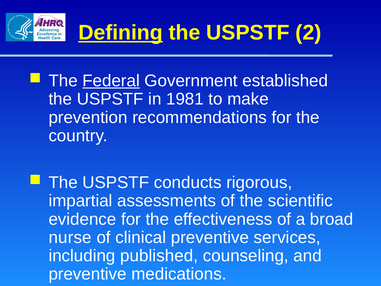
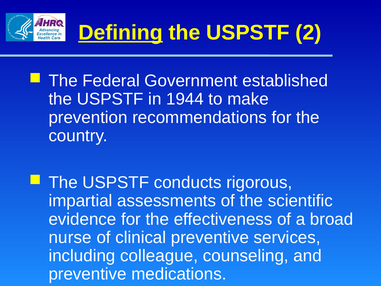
Federal underline: present -> none (111, 81)
1981: 1981 -> 1944 (185, 99)
published: published -> colleague (159, 256)
